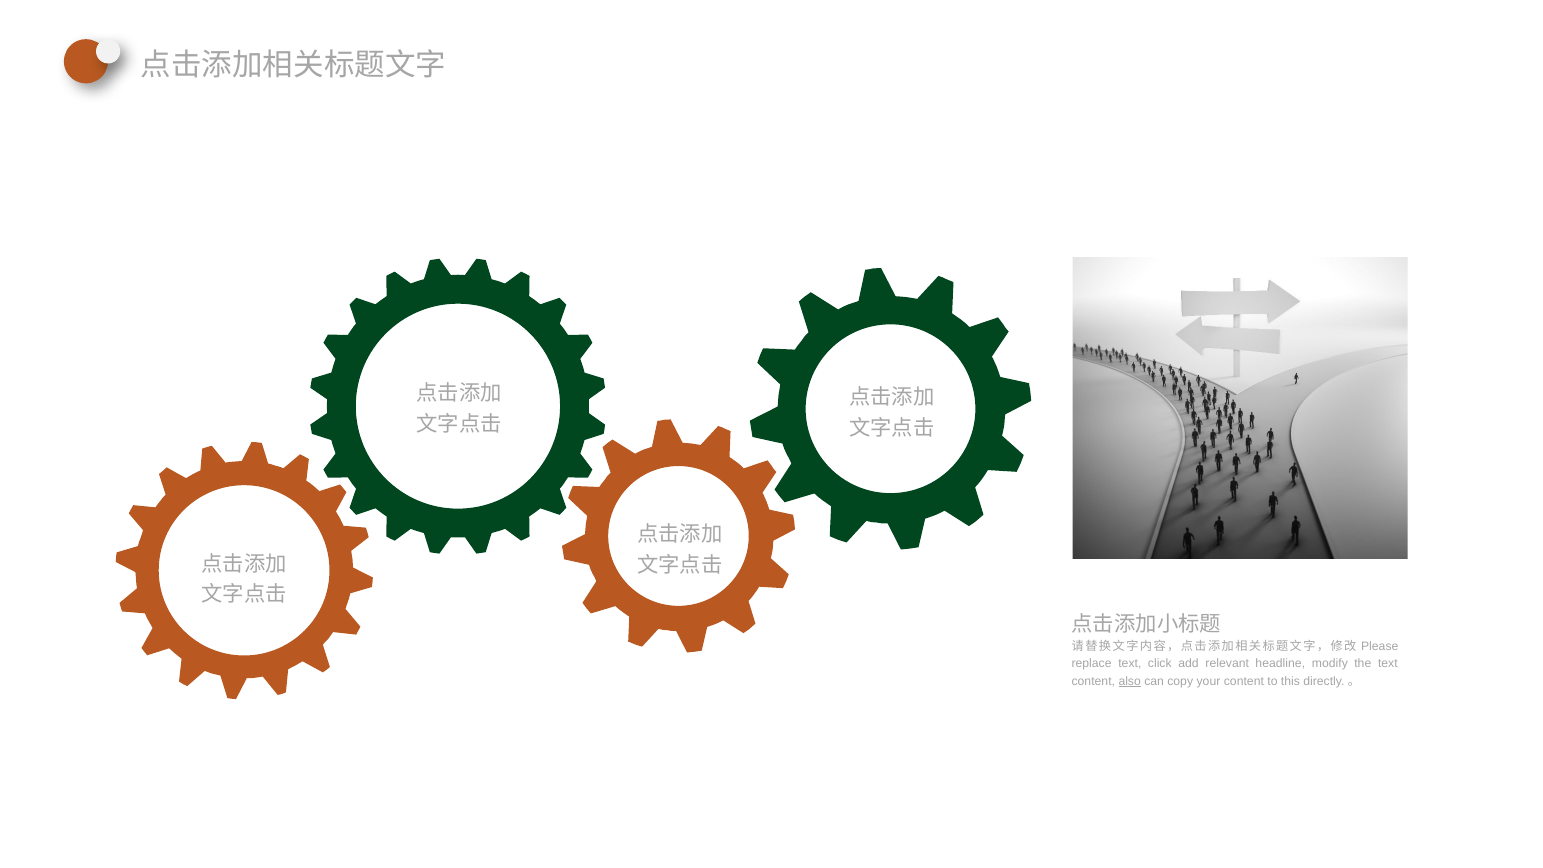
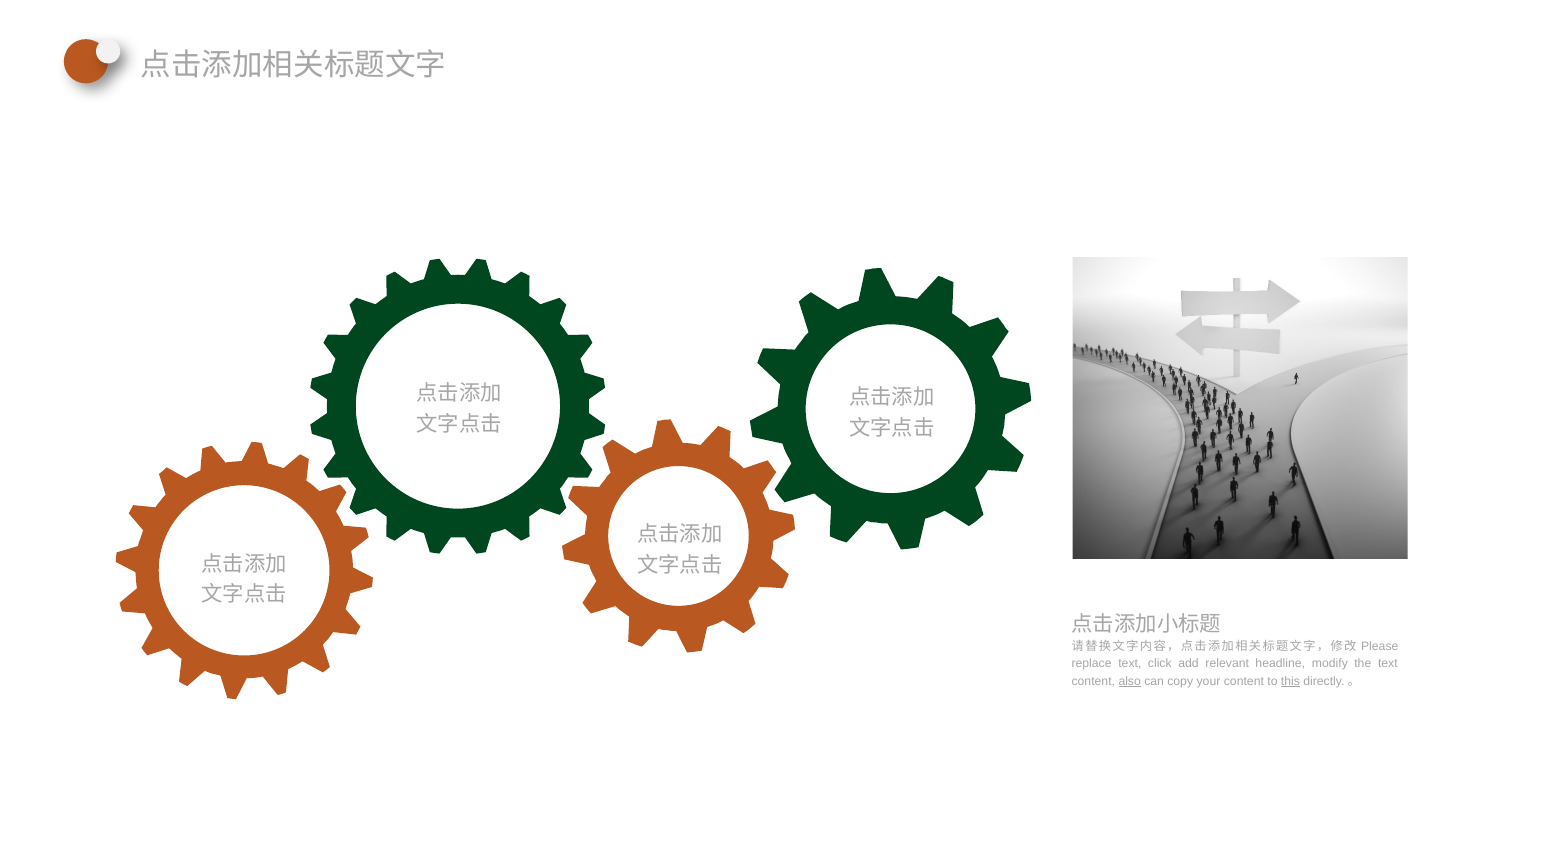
this underline: none -> present (1290, 681)
